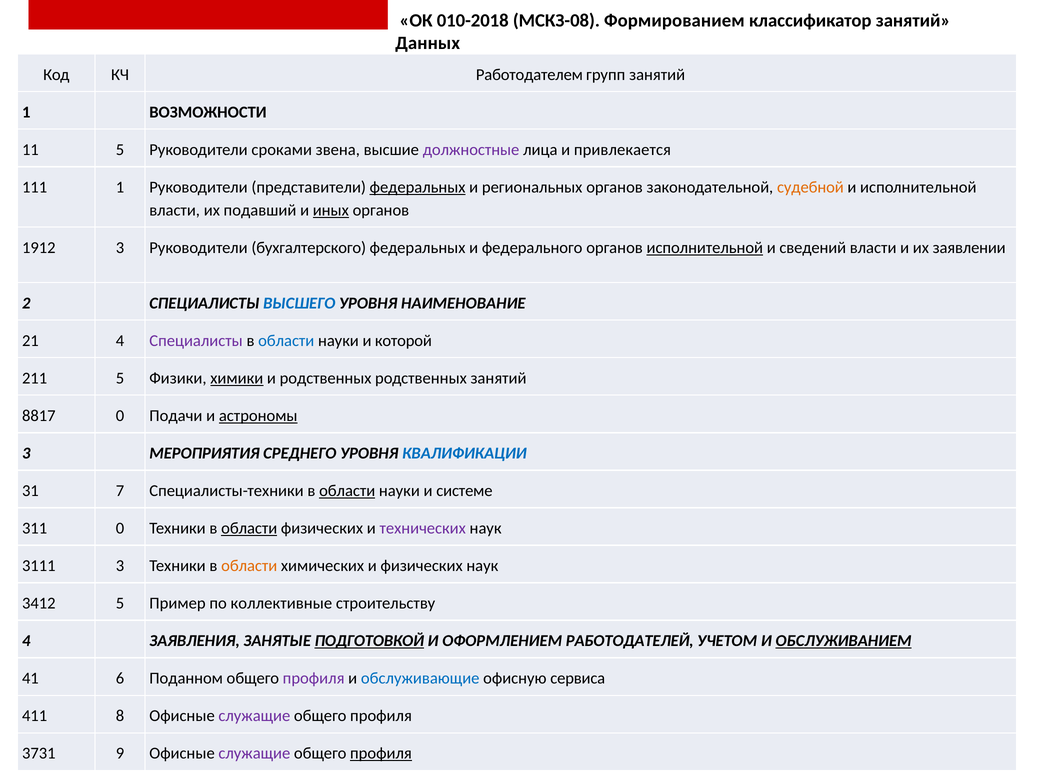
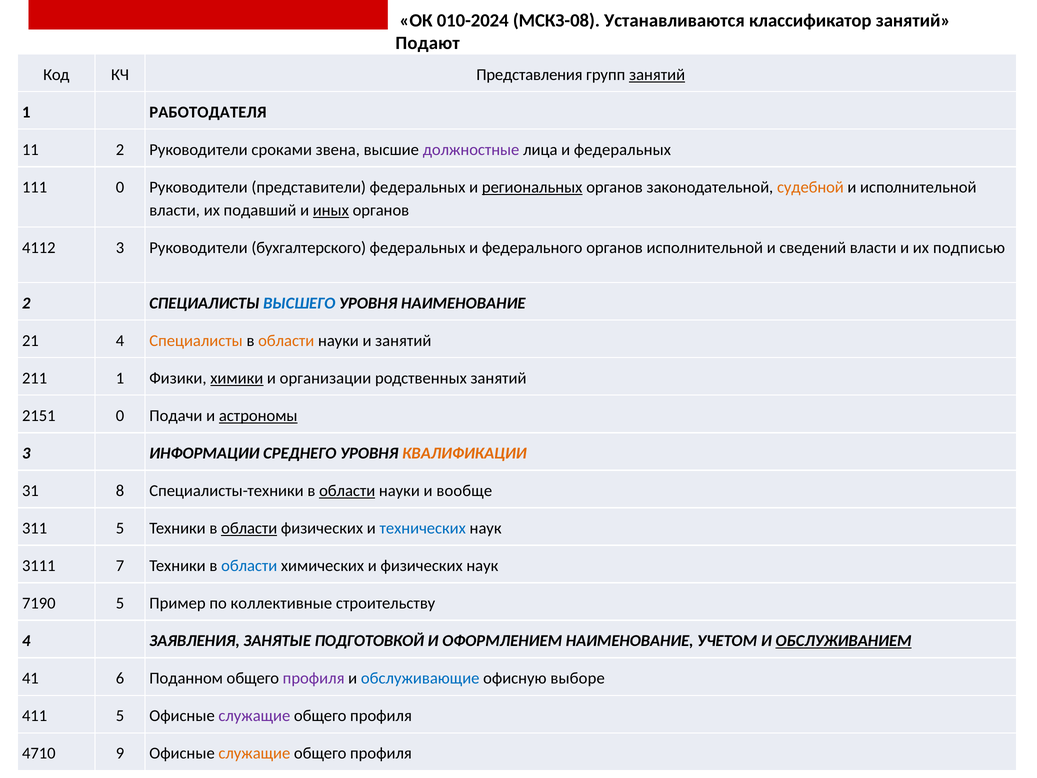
010-2018: 010-2018 -> 010-2024 (473, 20)
Формированием: Формированием -> Устанавливаются (674, 20)
Данных: Данных -> Подают (428, 43)
Работодателем: Работодателем -> Представления (529, 75)
занятий underline: none -> present (657, 75)
ВОЗМОЖНОСТИ: ВОЗМОЖНОСТИ -> РАБОТОДАТЕЛЯ (208, 112)
11 5: 5 -> 2 (120, 150)
и привлекается: привлекается -> федеральных (622, 150)
111 1: 1 -> 0 (120, 187)
федеральных underline: present -> none (418, 187)
региональных underline: none -> present (532, 187)
1912: 1912 -> 4112 (39, 248)
исполнительной underline: present -> none (705, 248)
заявлении: заявлении -> подписью (969, 248)
Специалисты colour: purple -> orange (196, 341)
области colour: blue -> orange (286, 341)
и которой: которой -> занятий (403, 341)
211 5: 5 -> 1 (120, 378)
и родственных: родственных -> организации (326, 378)
8817: 8817 -> 2151 (39, 416)
МЕРОПРИЯТИЯ: МЕРОПРИЯТИЯ -> ИНФОРМАЦИИ (204, 453)
КВАЛИФИКАЦИИ colour: blue -> orange (464, 453)
7: 7 -> 8 (120, 491)
системе: системе -> вообще (464, 491)
311 0: 0 -> 5 (120, 528)
технических colour: purple -> blue (423, 528)
3111 3: 3 -> 7 (120, 566)
области colour: orange -> blue (249, 566)
3412: 3412 -> 7190 (39, 603)
ПОДГОТОВКОЙ underline: present -> none (369, 641)
ОФОРМЛЕНИЕМ РАБОТОДАТЕЛЕЙ: РАБОТОДАТЕЛЕЙ -> НАИМЕНОВАНИЕ (630, 641)
сервиса: сервиса -> выборе (578, 678)
411 8: 8 -> 5 (120, 716)
3731: 3731 -> 4710 (39, 753)
служащие colour: purple -> orange (254, 753)
профиля underline: present -> none (381, 753)
